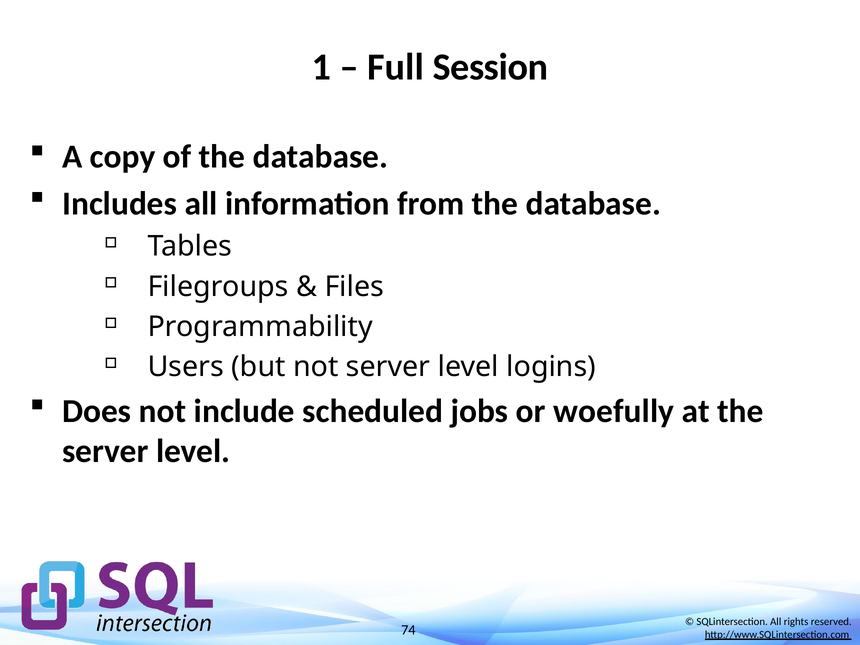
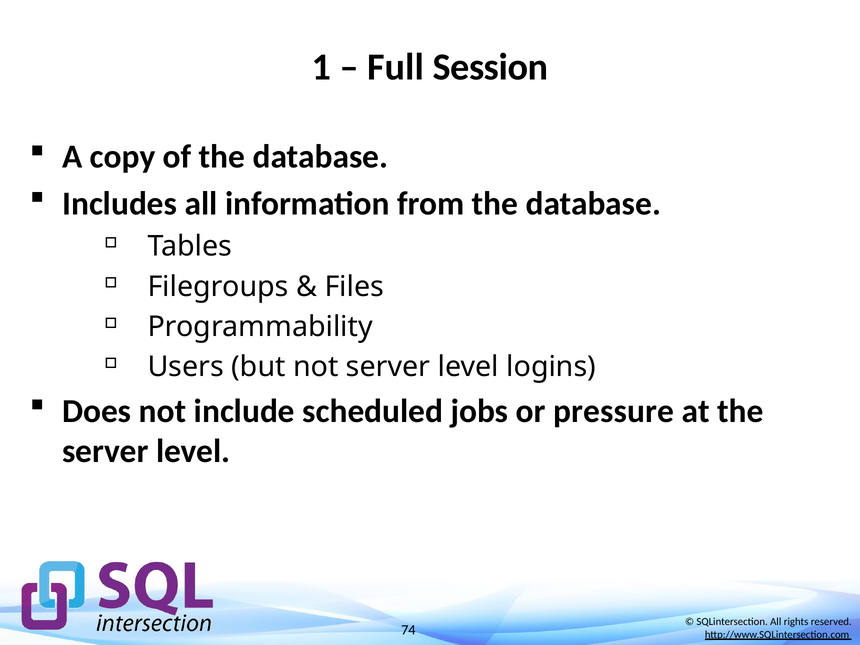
woefully: woefully -> pressure (614, 411)
